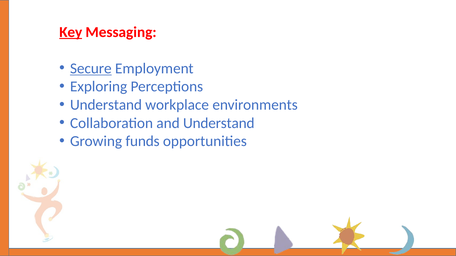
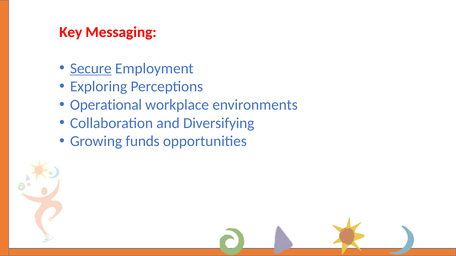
Key underline: present -> none (71, 32)
Understand: Understand -> Operational (106, 105)
and Understand: Understand -> Diversifying (219, 123)
